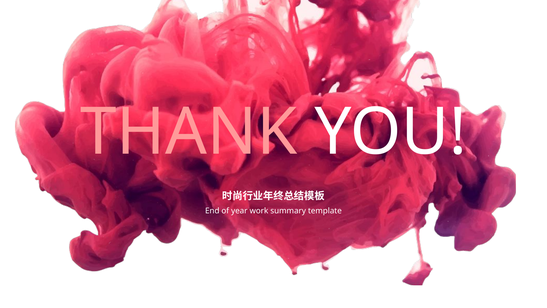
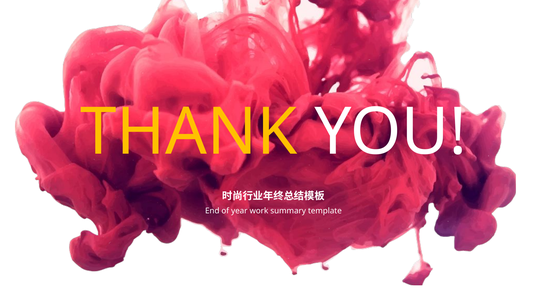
THANK colour: pink -> yellow (189, 132)
